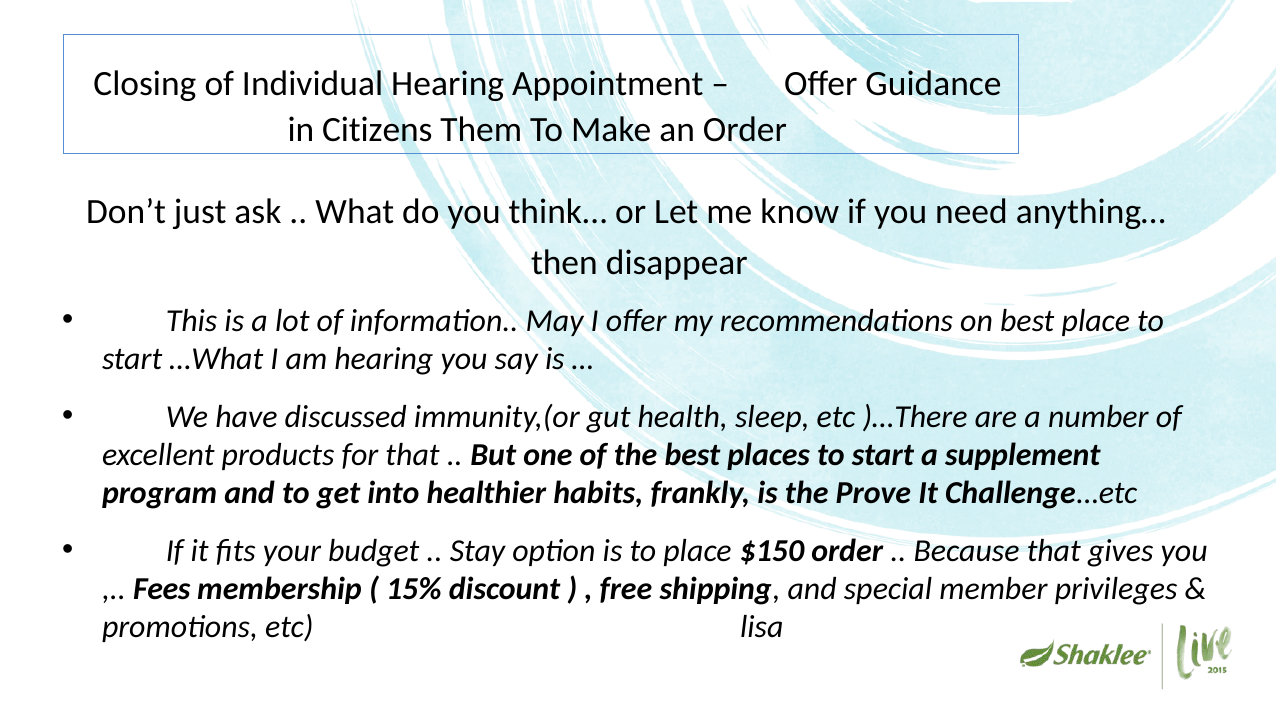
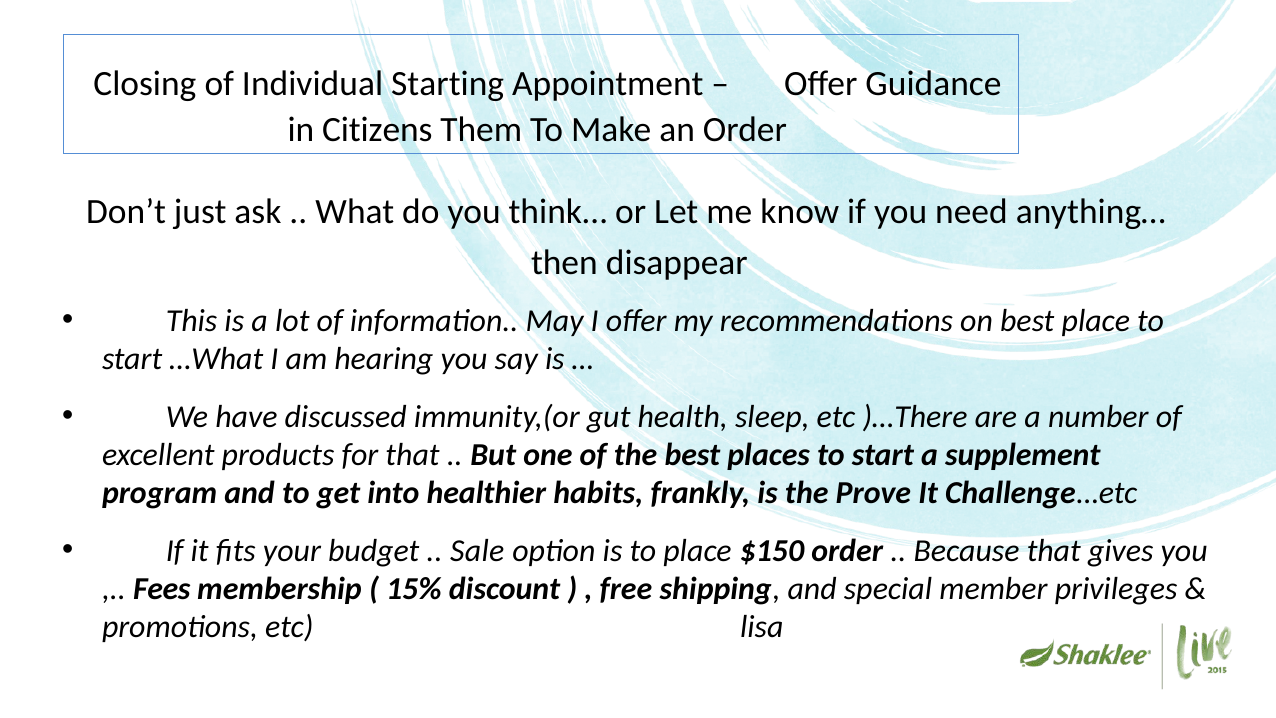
Individual Hearing: Hearing -> Starting (448, 84)
Stay: Stay -> Sale (477, 550)
